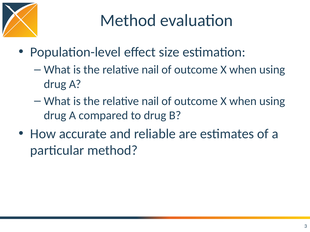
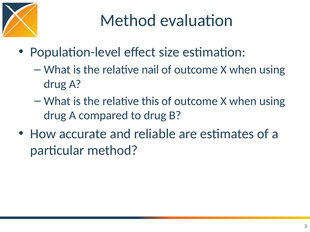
nail: nail -> this (150, 101)
